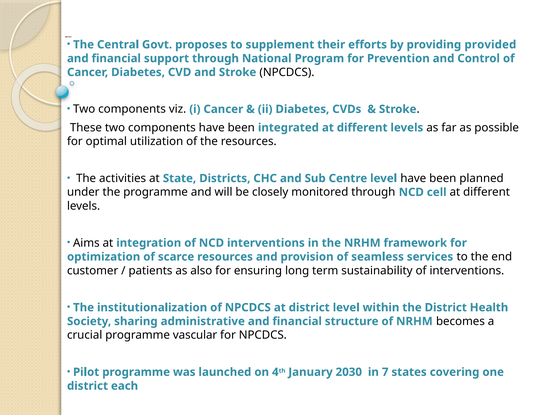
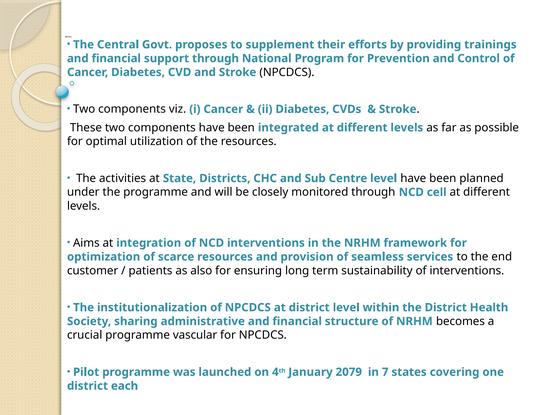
provided: provided -> trainings (490, 45)
2030: 2030 -> 2079 (349, 372)
